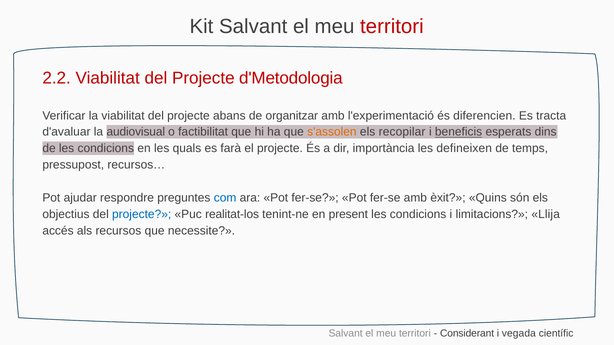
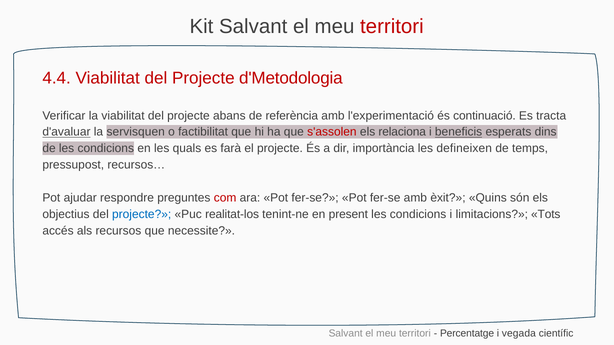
2.2: 2.2 -> 4.4 (57, 78)
organitzar: organitzar -> referència (292, 116)
diferencien: diferencien -> continuació (484, 116)
d'avaluar underline: none -> present (66, 132)
audiovisual: audiovisual -> servisquen (136, 132)
s'assolen colour: orange -> red (332, 132)
recopilar: recopilar -> relaciona (402, 132)
com colour: blue -> red (225, 198)
Llija: Llija -> Tots (546, 214)
Considerant: Considerant -> Percentatge (467, 334)
